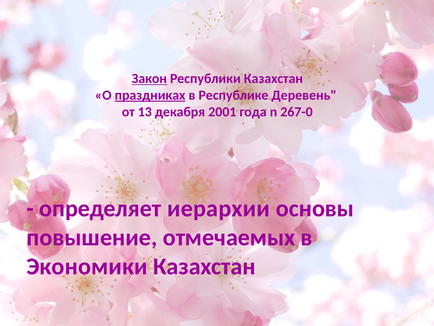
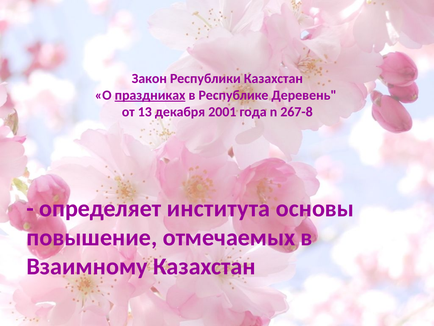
Закон underline: present -> none (149, 79)
267-0: 267-0 -> 267-8 (297, 112)
иерархии: иерархии -> института (218, 208)
Экономики: Экономики -> Взаимному (87, 266)
